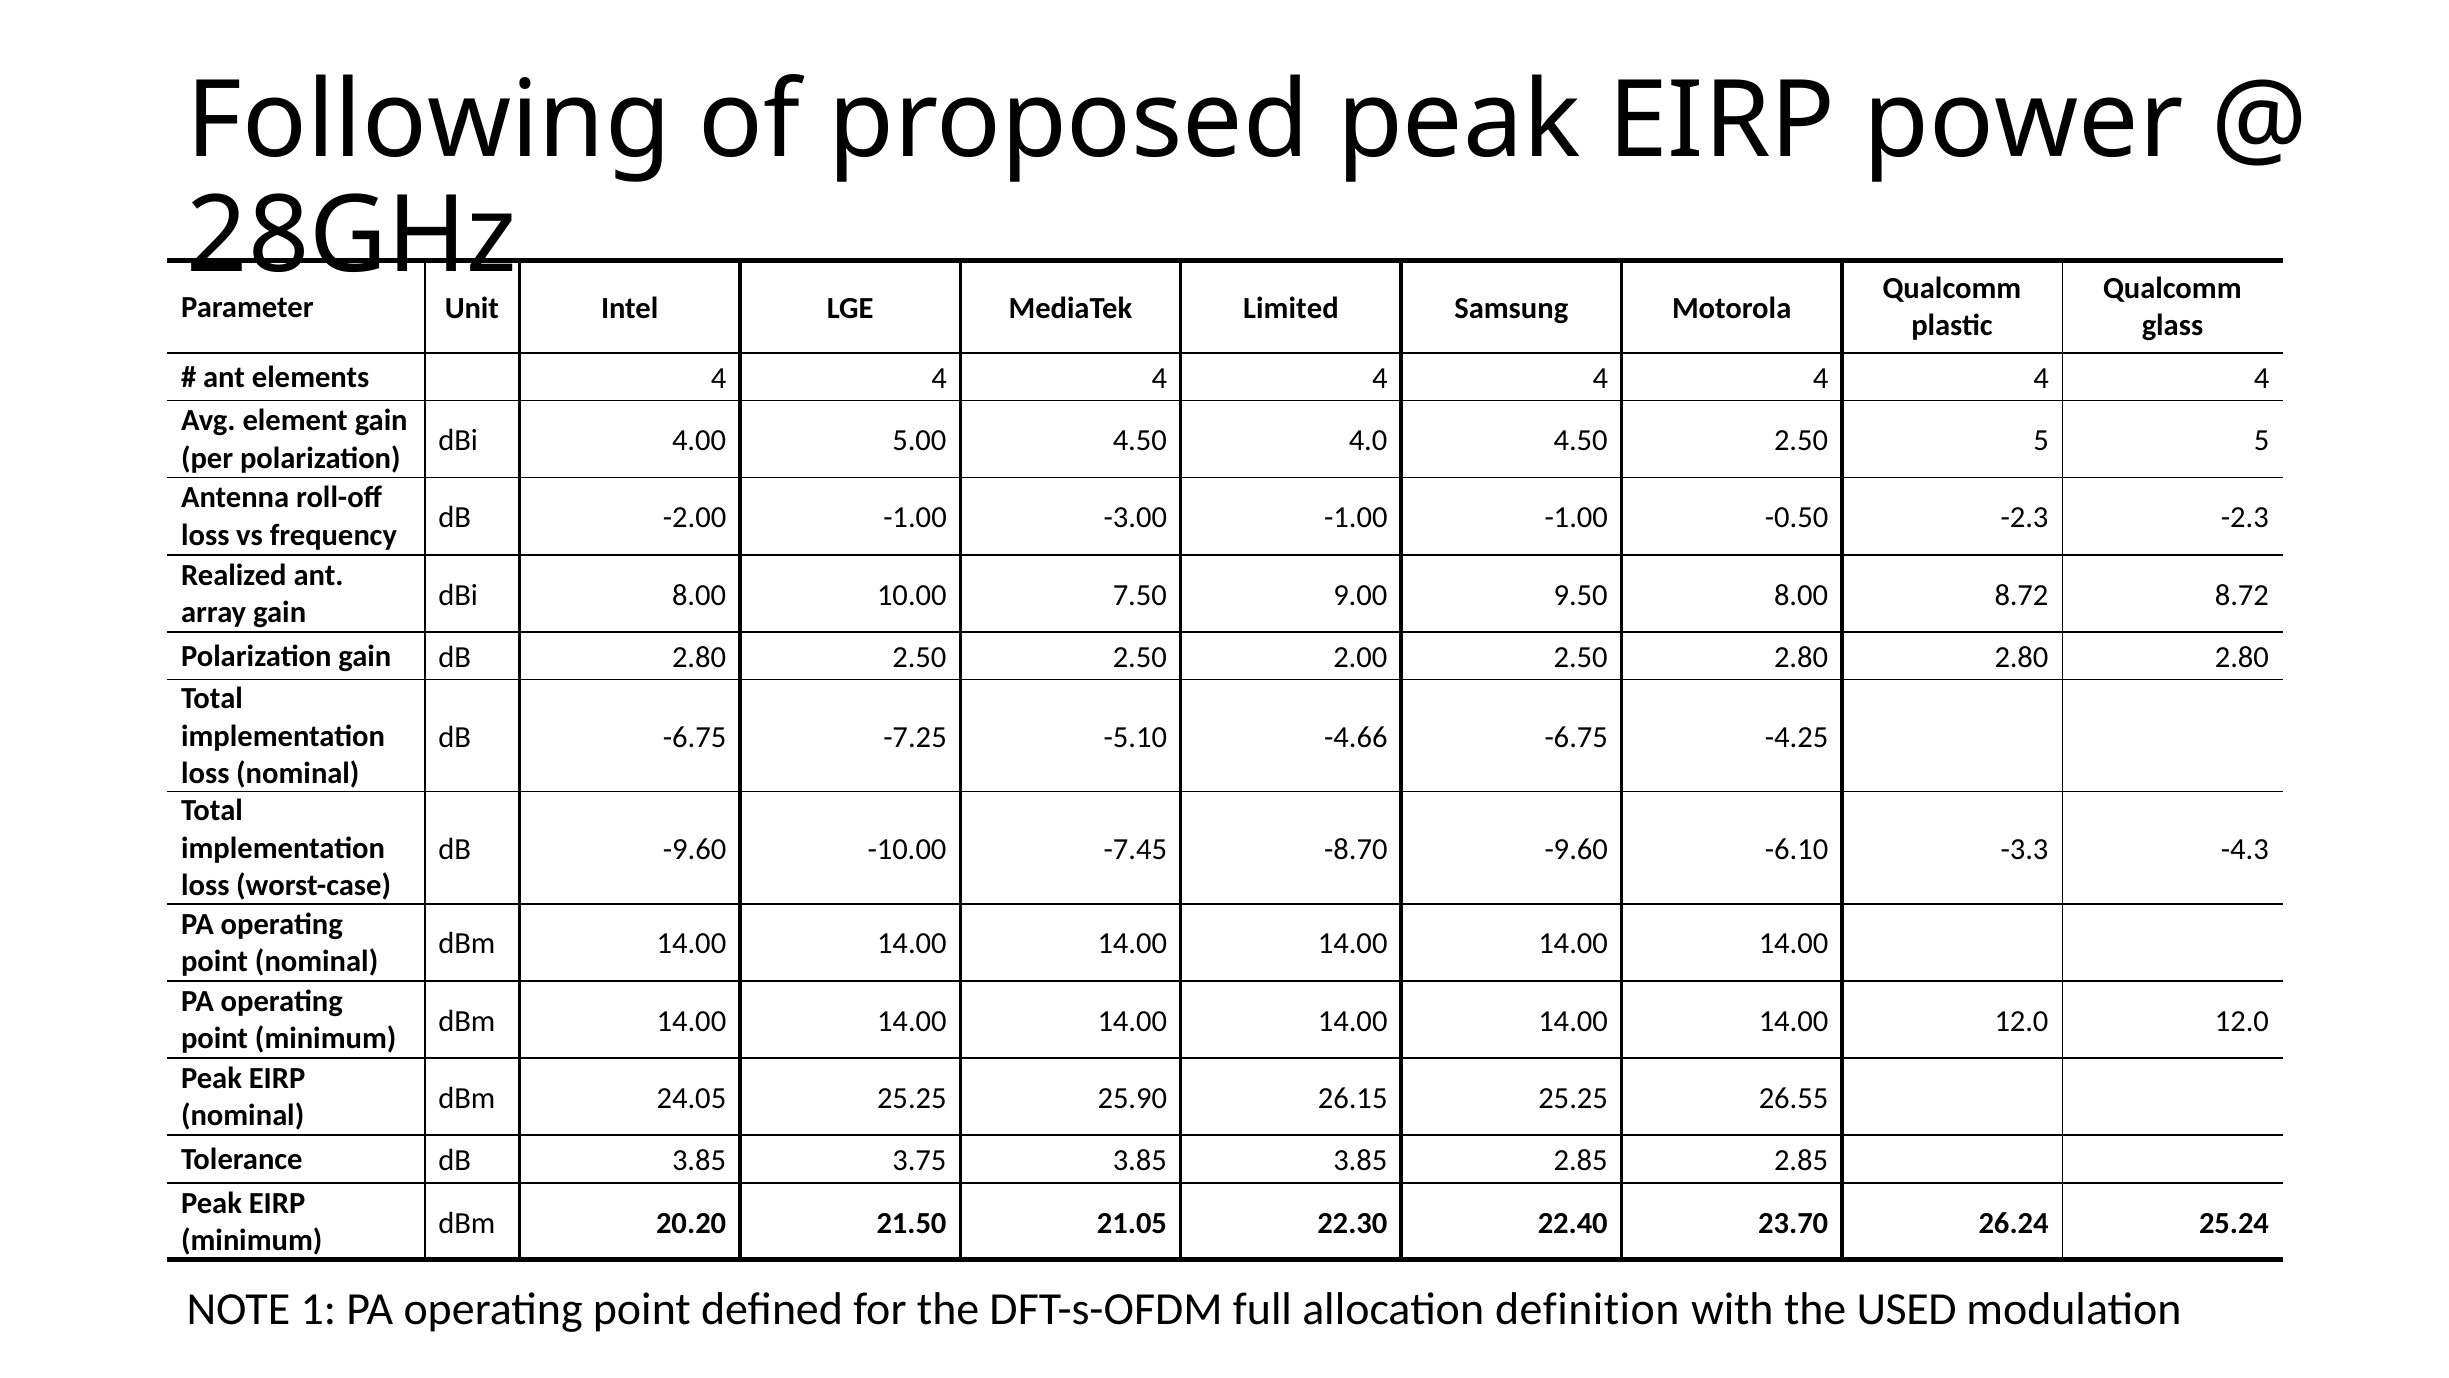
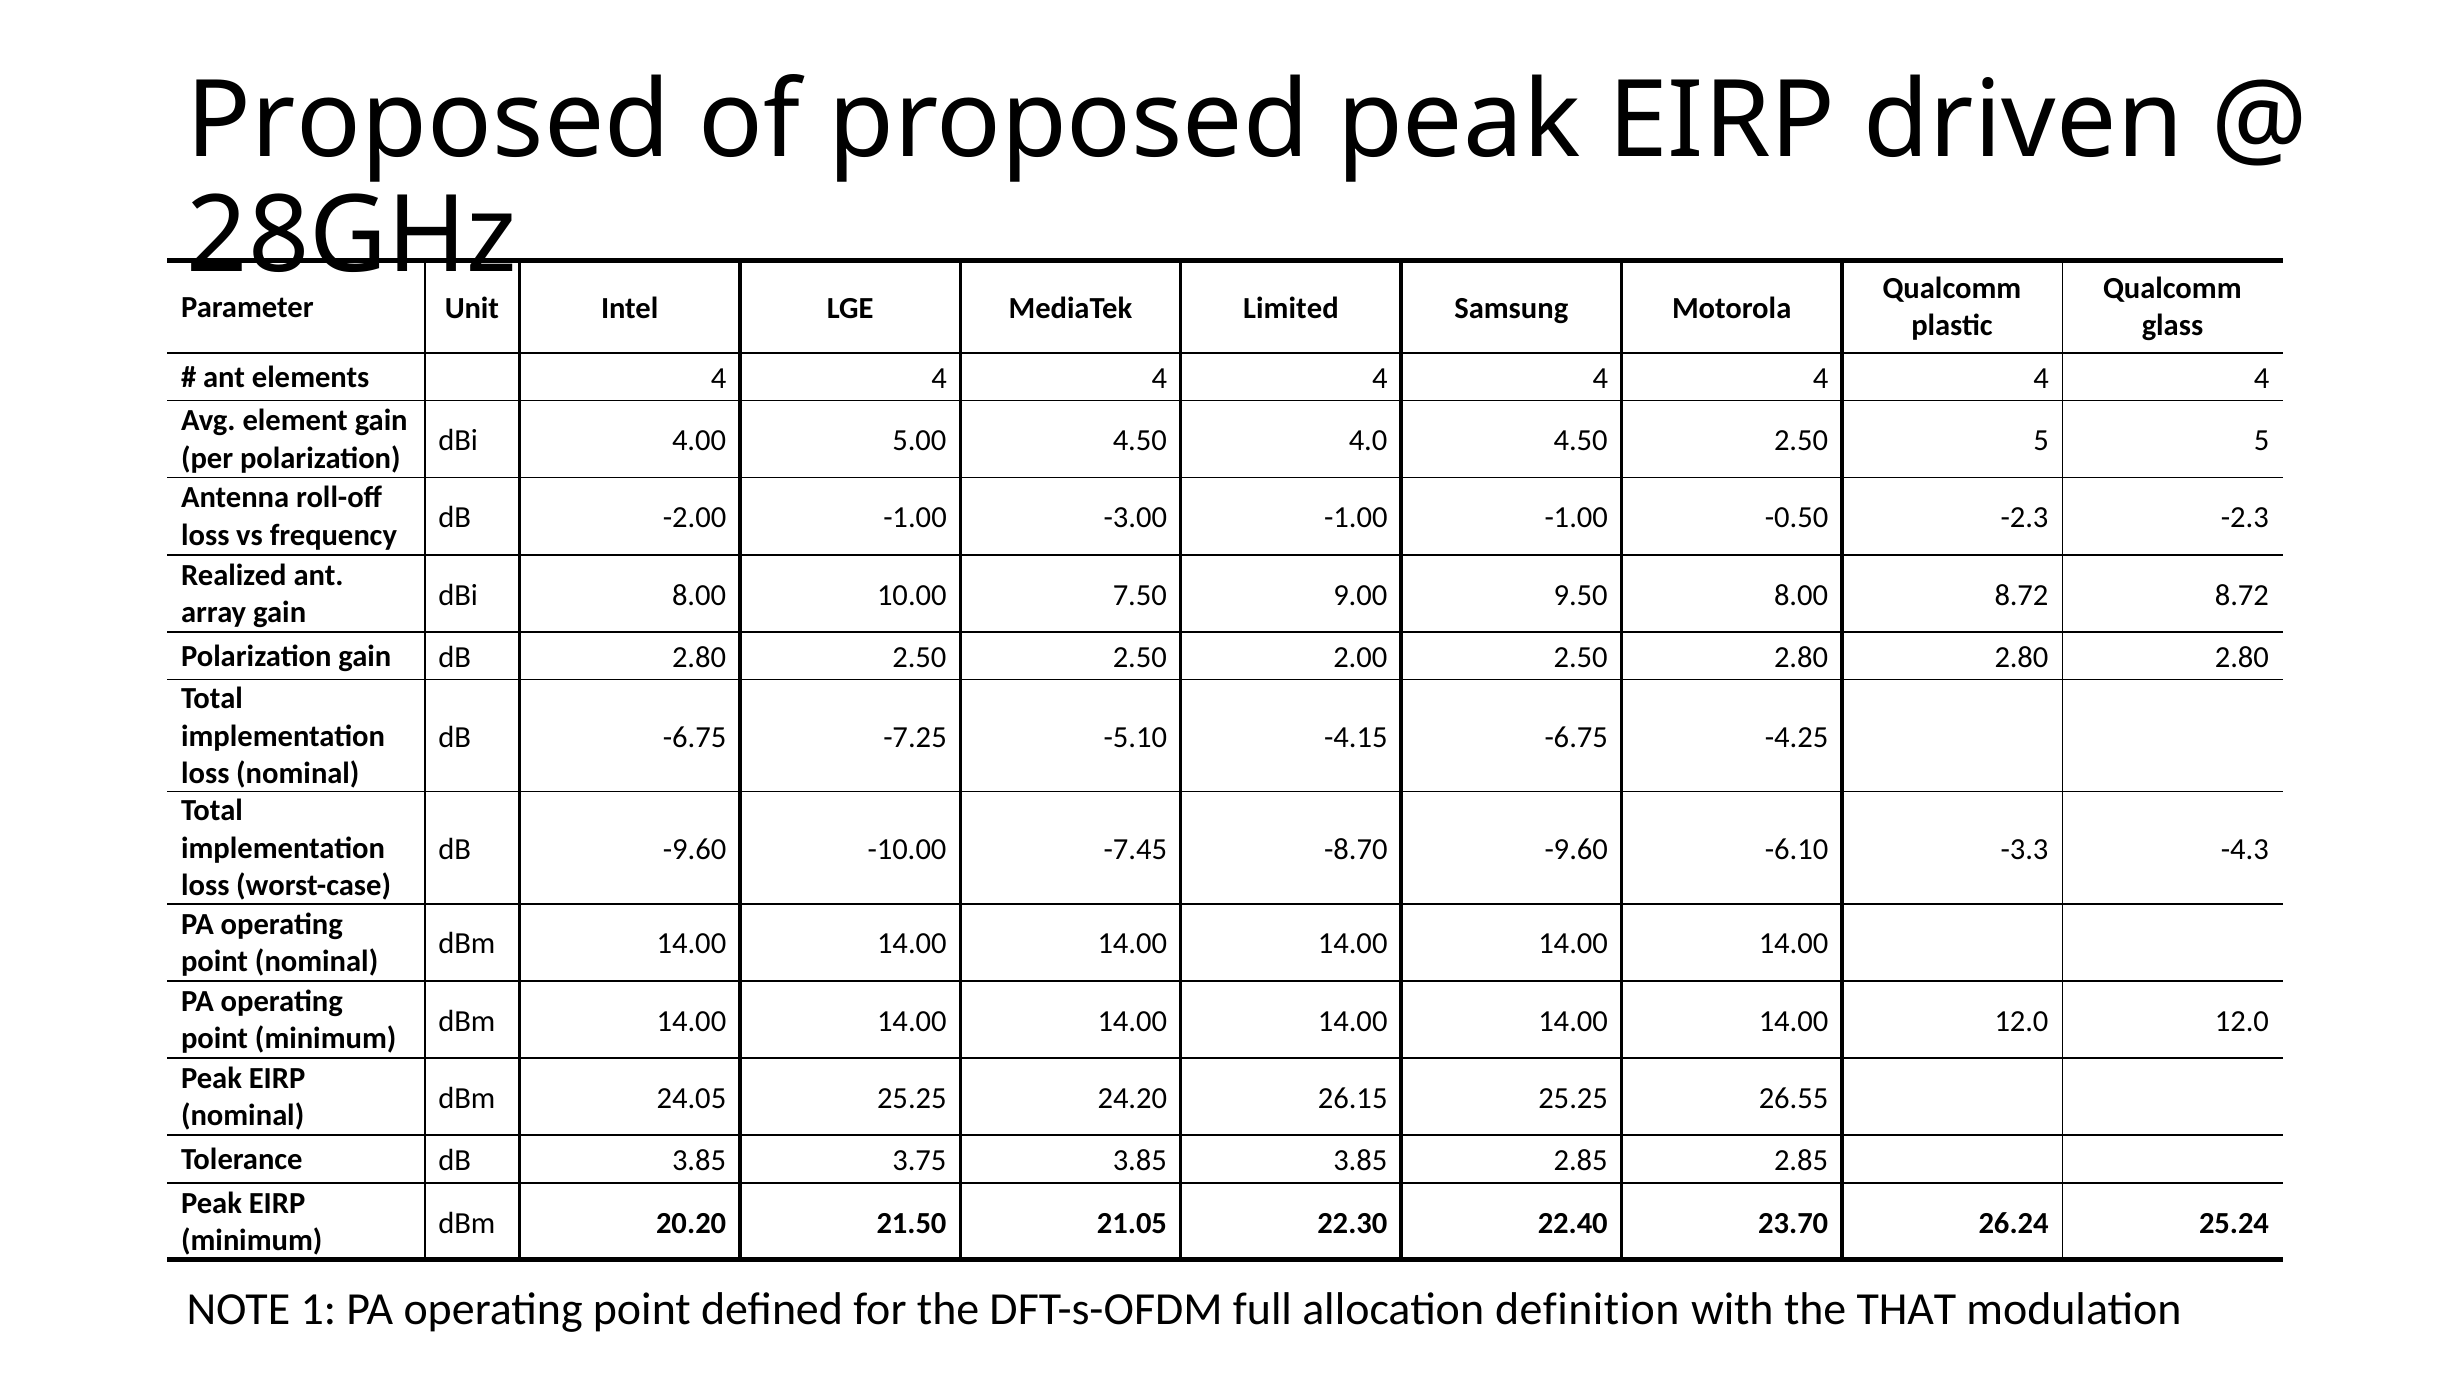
Following: Following -> Proposed (429, 121)
power: power -> driven (2023, 121)
-4.66: -4.66 -> -4.15 (1356, 737)
25.90: 25.90 -> 24.20 (1132, 1098)
USED: USED -> THAT (1906, 1309)
